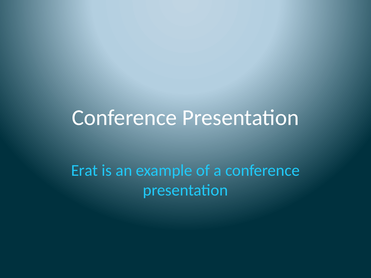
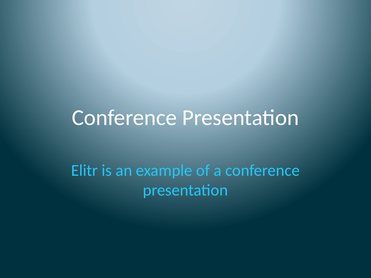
Erat: Erat -> Elitr (84, 171)
